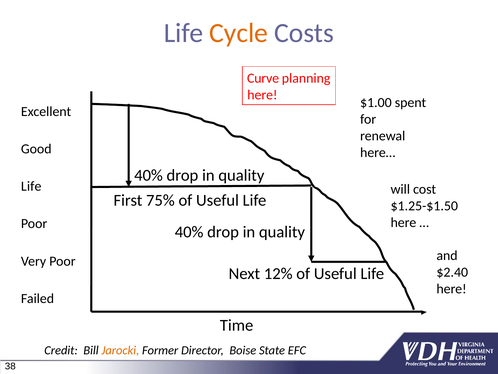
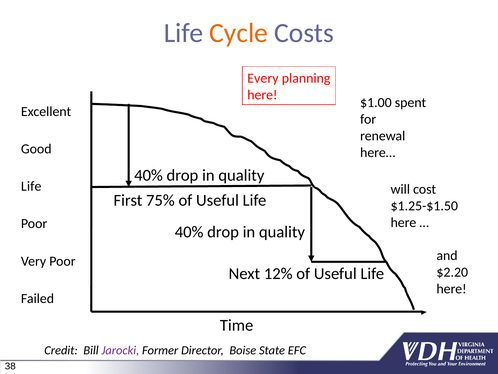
Curve: Curve -> Every (263, 78)
$2.40: $2.40 -> $2.20 (452, 272)
Jarocki colour: orange -> purple (120, 350)
